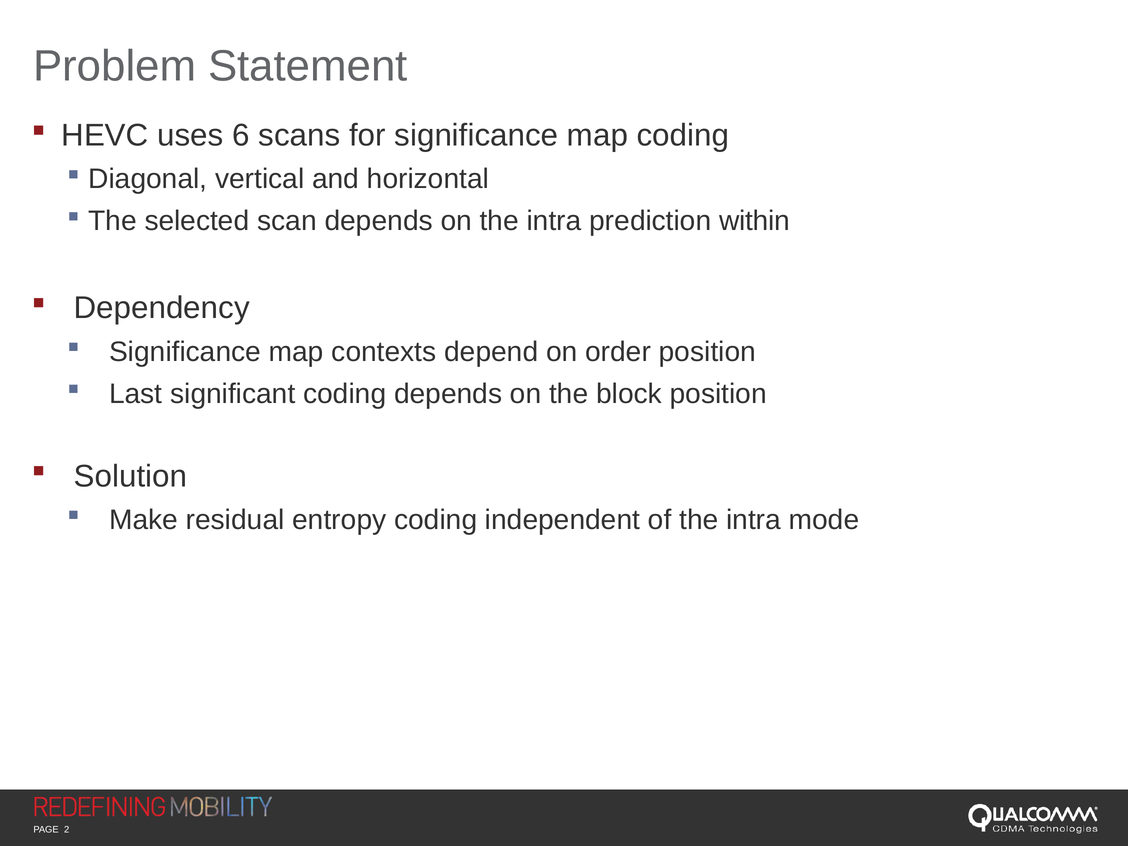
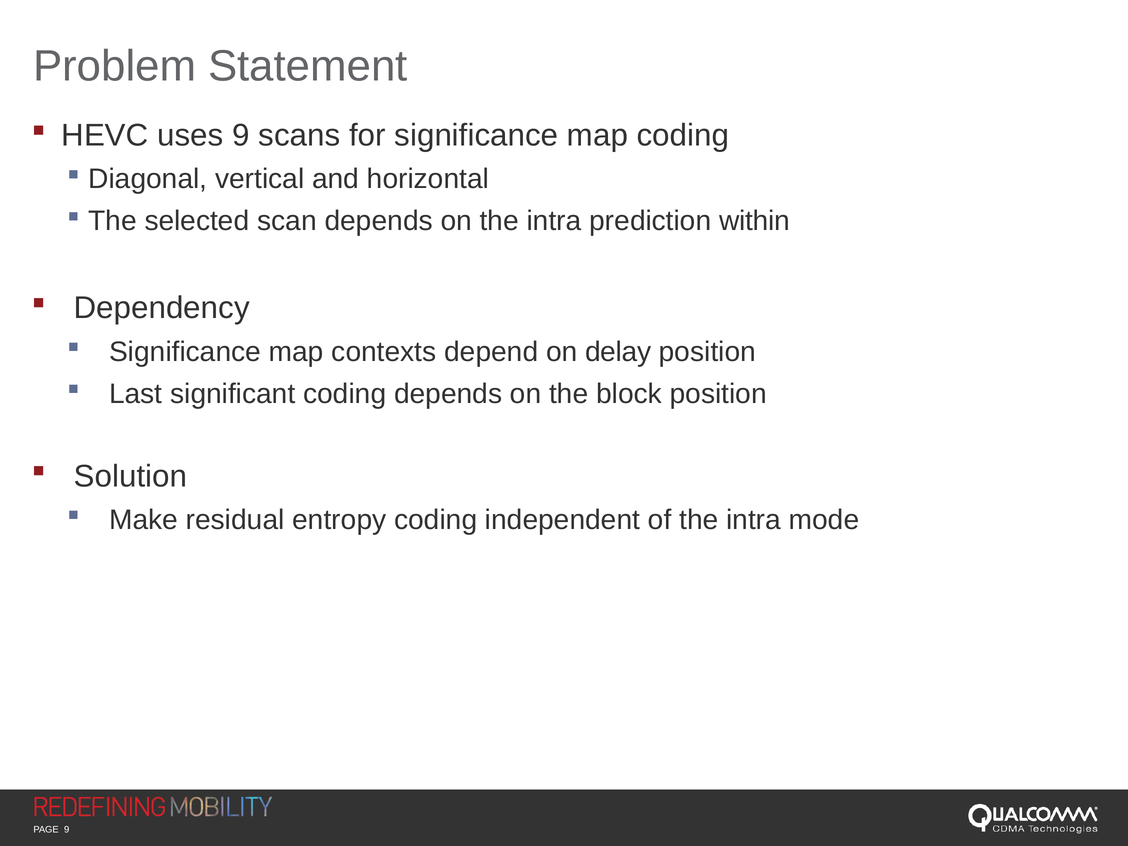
uses 6: 6 -> 9 (241, 135)
order: order -> delay (618, 352)
2: 2 -> 9 (67, 829)
